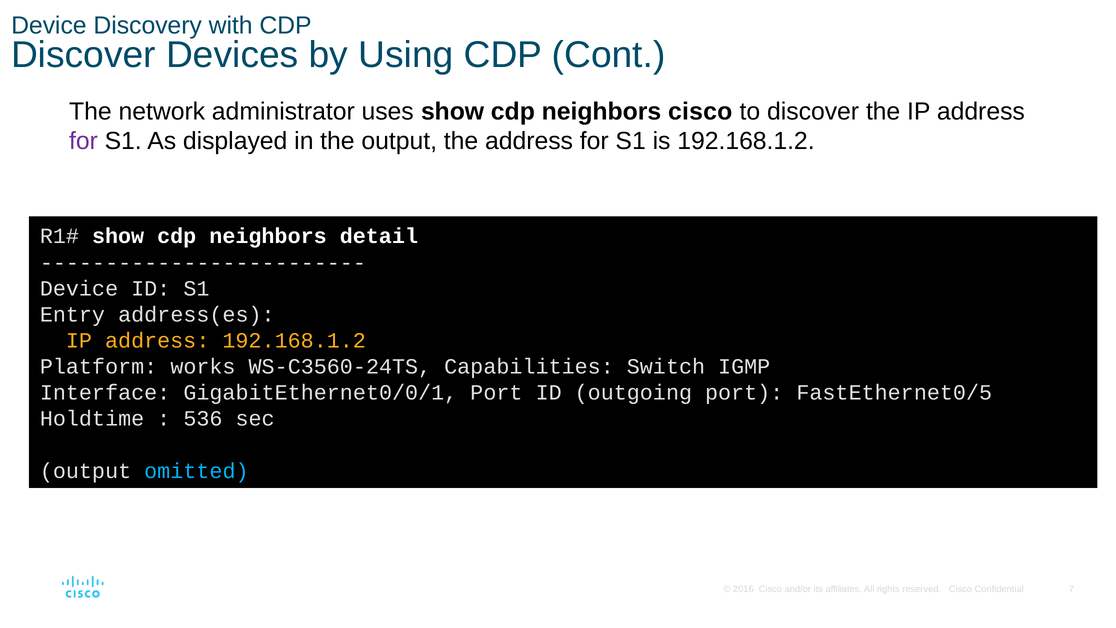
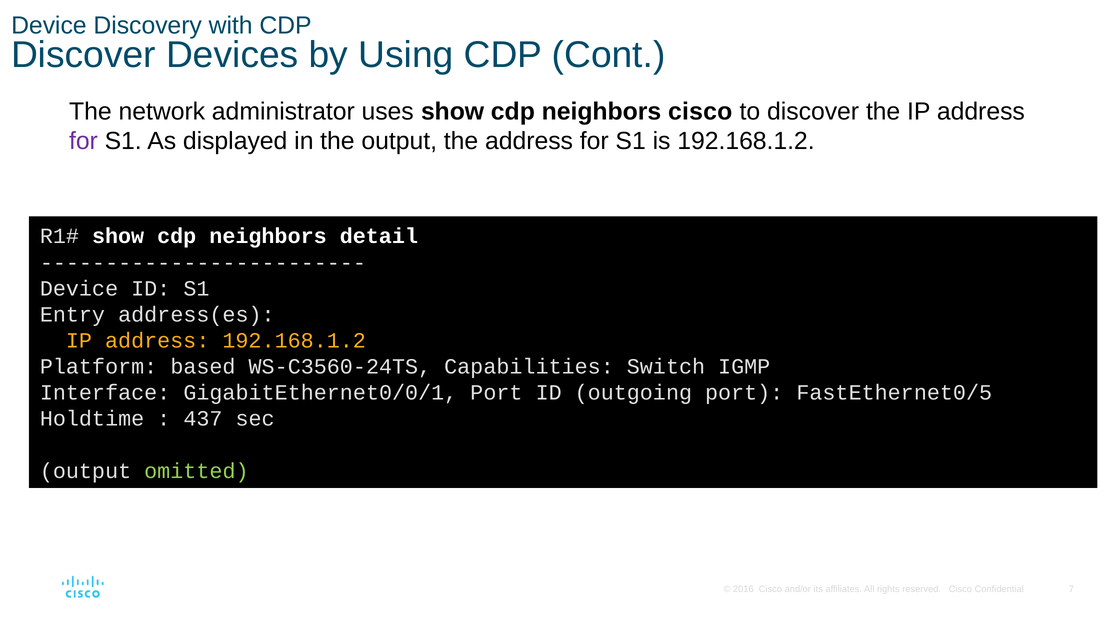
works: works -> based (203, 367)
536: 536 -> 437 (203, 419)
omitted colour: light blue -> light green (196, 471)
